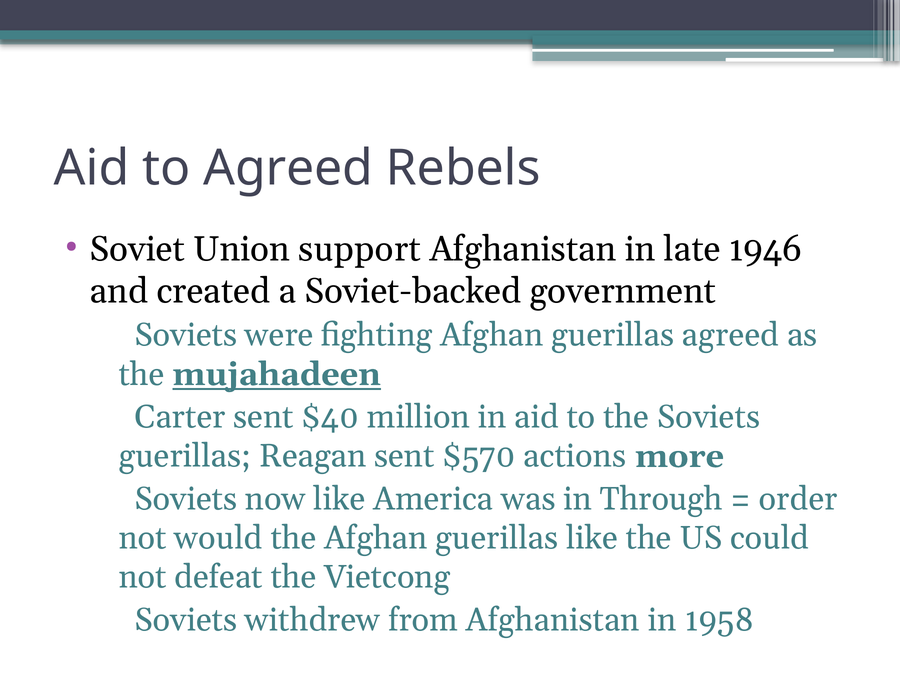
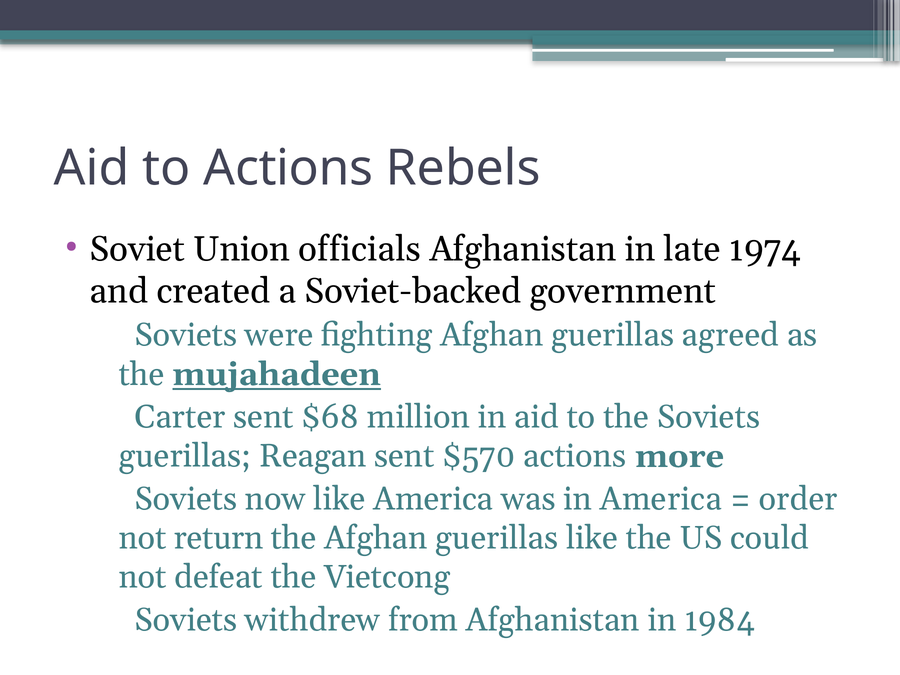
to Agreed: Agreed -> Actions (288, 168)
support: support -> officials (360, 249)
1946: 1946 -> 1974 (765, 249)
$40: $40 -> $68 (330, 417)
in Through: Through -> America (661, 499)
would: would -> return (219, 538)
1958: 1958 -> 1984 (719, 620)
